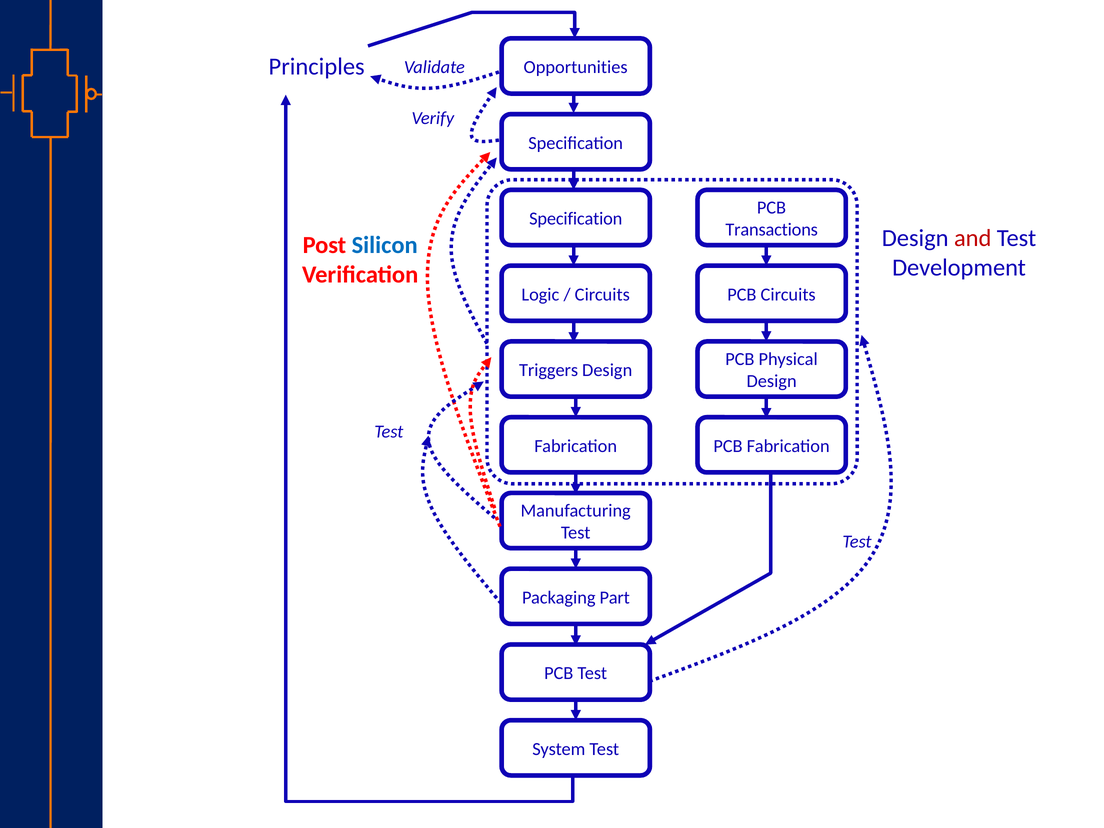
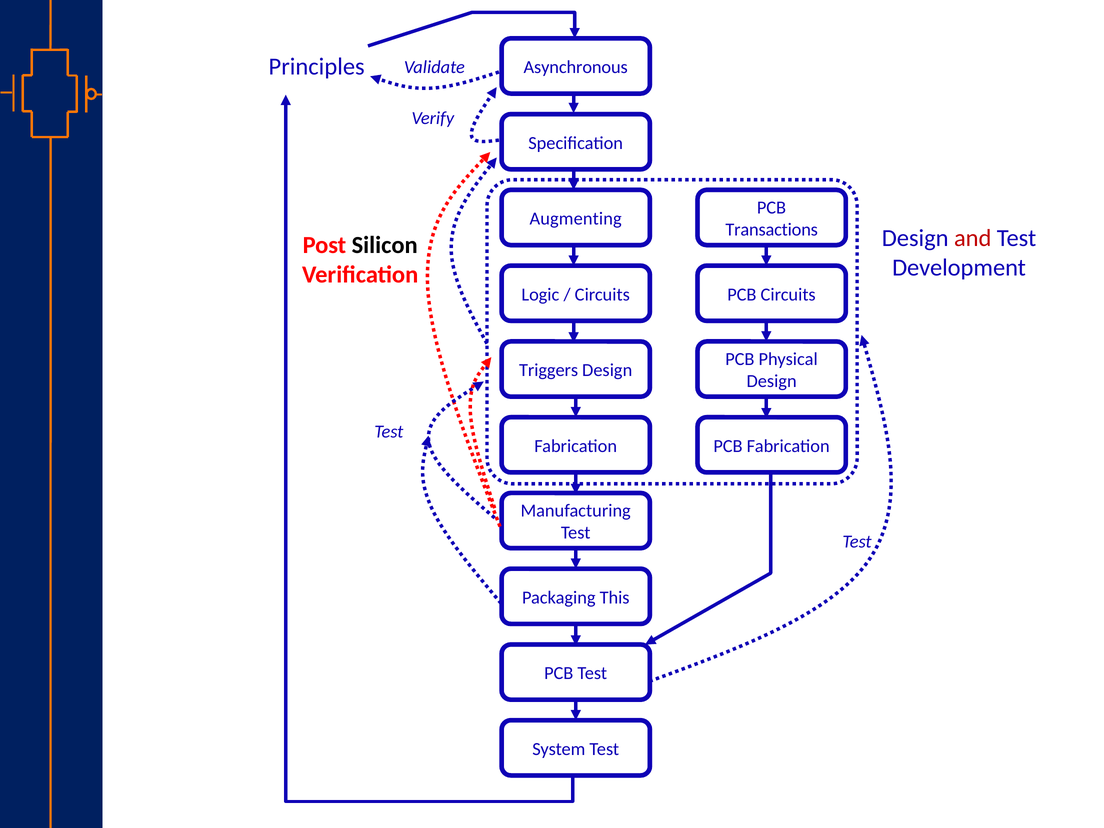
Opportunities: Opportunities -> Asynchronous (576, 67)
Specification: Specification -> Augmenting (576, 219)
Silicon colour: blue -> black (385, 245)
Part: Part -> This (615, 598)
